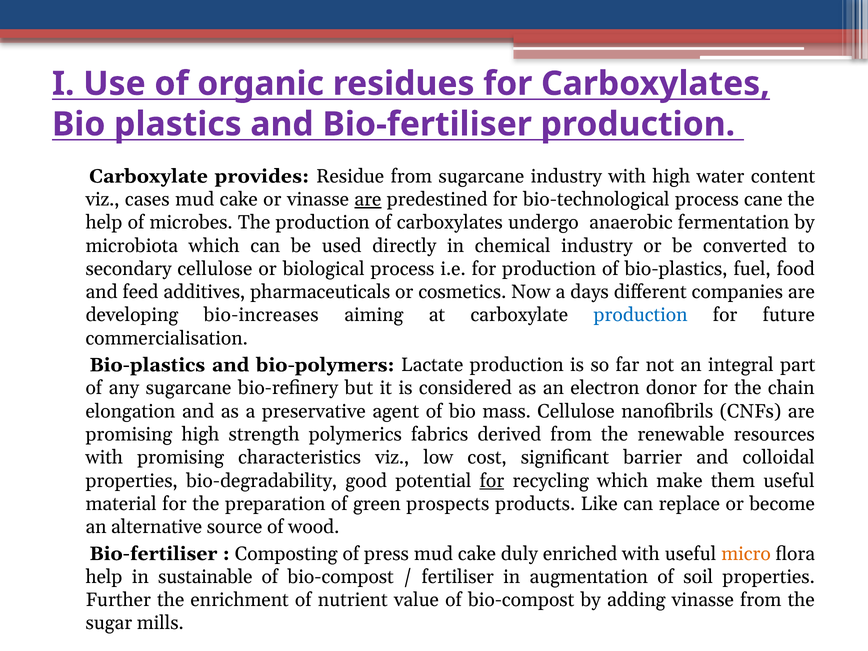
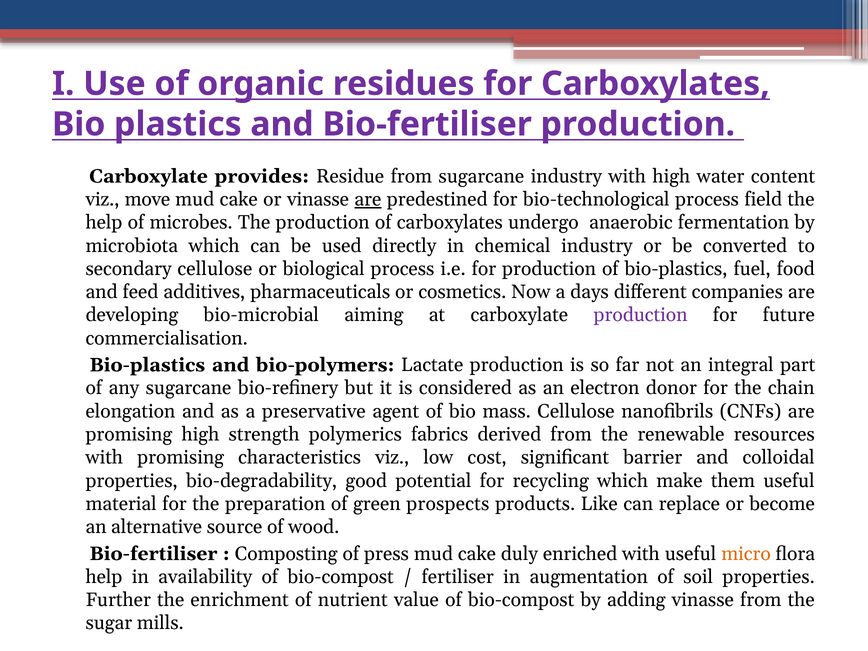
cases: cases -> move (147, 199)
cane: cane -> field (763, 199)
bio-increases: bio-increases -> bio-microbial (261, 315)
production colour: blue -> purple (641, 315)
for underline: present -> none (492, 481)
sustainable: sustainable -> availability (205, 577)
